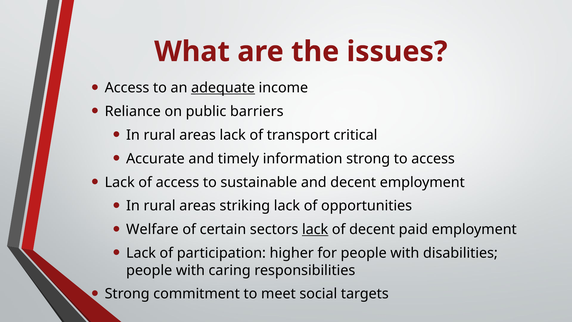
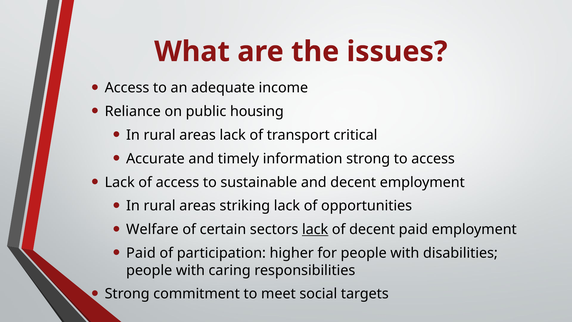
adequate underline: present -> none (223, 88)
barriers: barriers -> housing (257, 111)
Lack: Lack -> Paid (141, 253)
